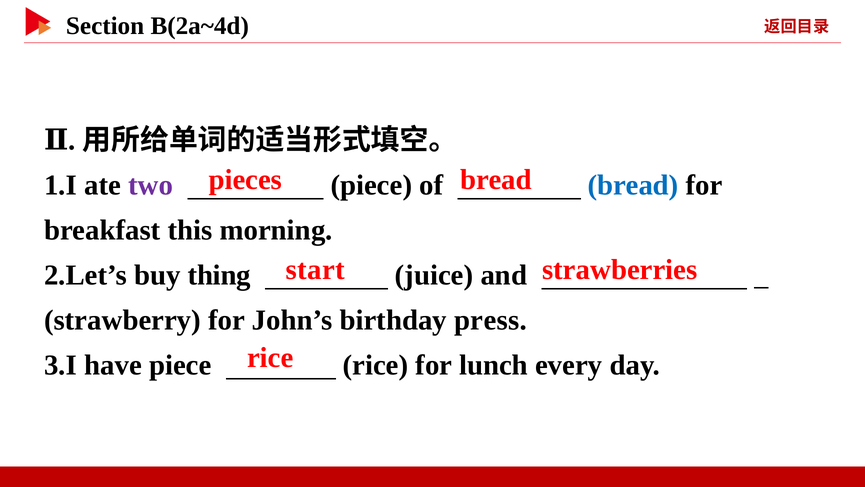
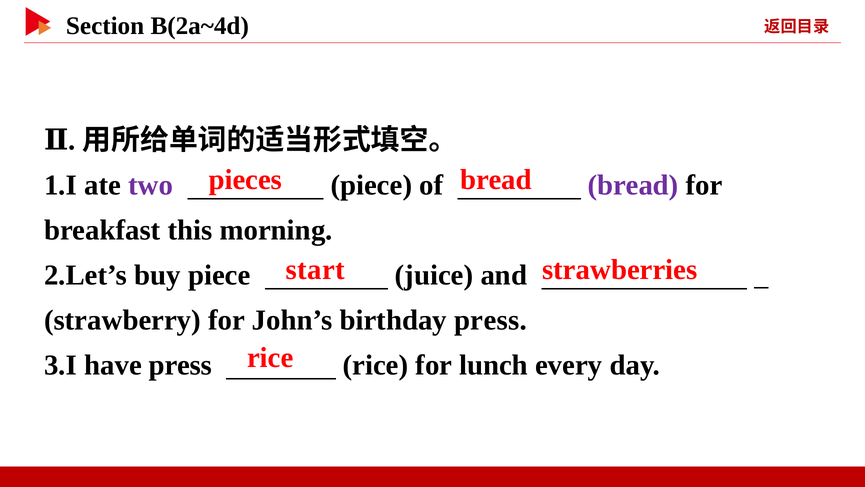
bread colour: blue -> purple (633, 185)
buy thing: thing -> piece (219, 275)
have piece: piece -> press (180, 365)
